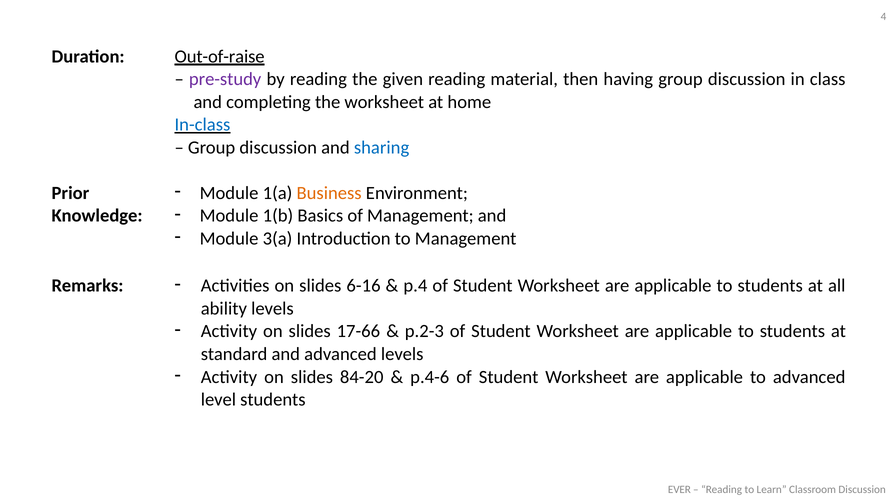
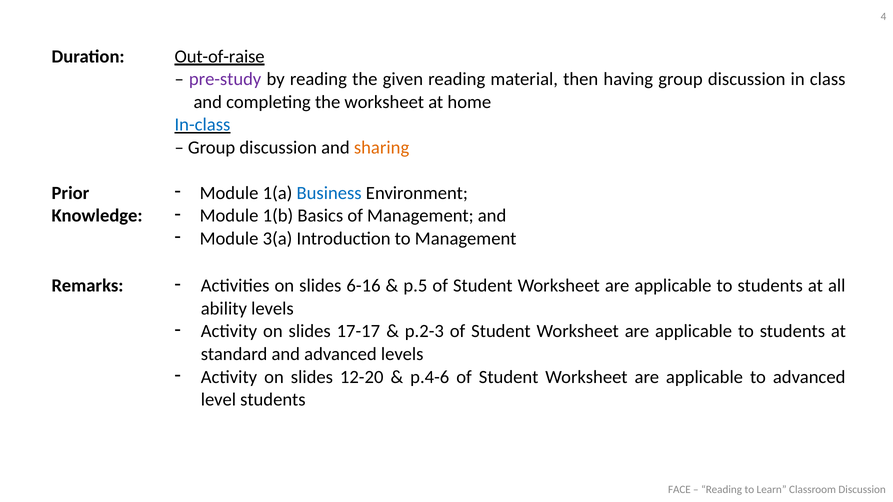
sharing colour: blue -> orange (382, 148)
Business colour: orange -> blue (329, 193)
p.4: p.4 -> p.5 (415, 286)
17-66: 17-66 -> 17-17 (358, 332)
84-20: 84-20 -> 12-20 (362, 377)
EVER: EVER -> FACE (679, 490)
